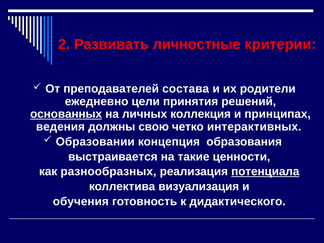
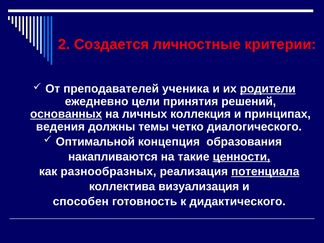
Развивать: Развивать -> Создается (112, 44)
состава: состава -> ученика (186, 89)
родители underline: none -> present (268, 89)
свою: свою -> темы (154, 127)
интерактивных: интерактивных -> диалогического (254, 127)
Образовании: Образовании -> Оптимальной (95, 142)
выстраивается: выстраивается -> накапливаются (113, 157)
ценности underline: none -> present (241, 157)
обучения: обучения -> способен (81, 202)
